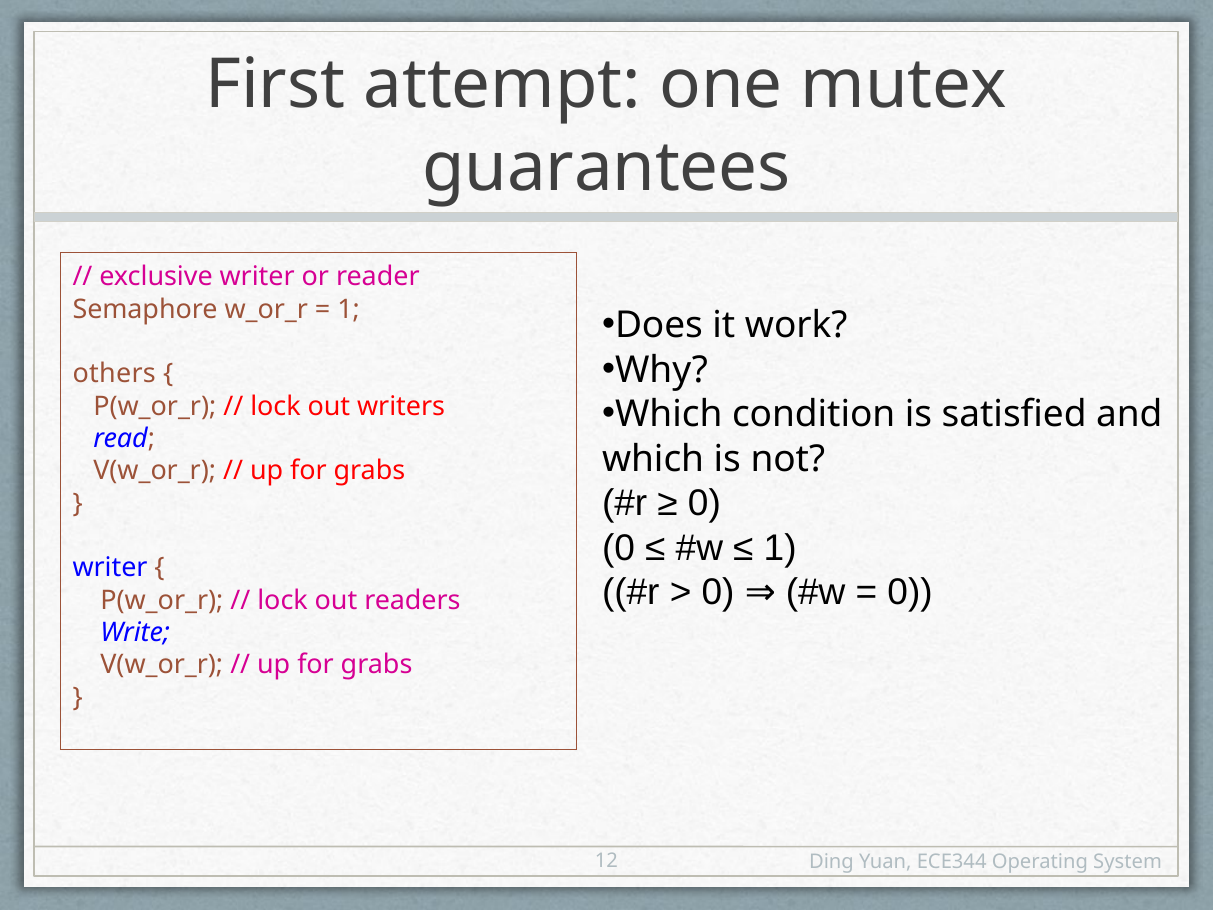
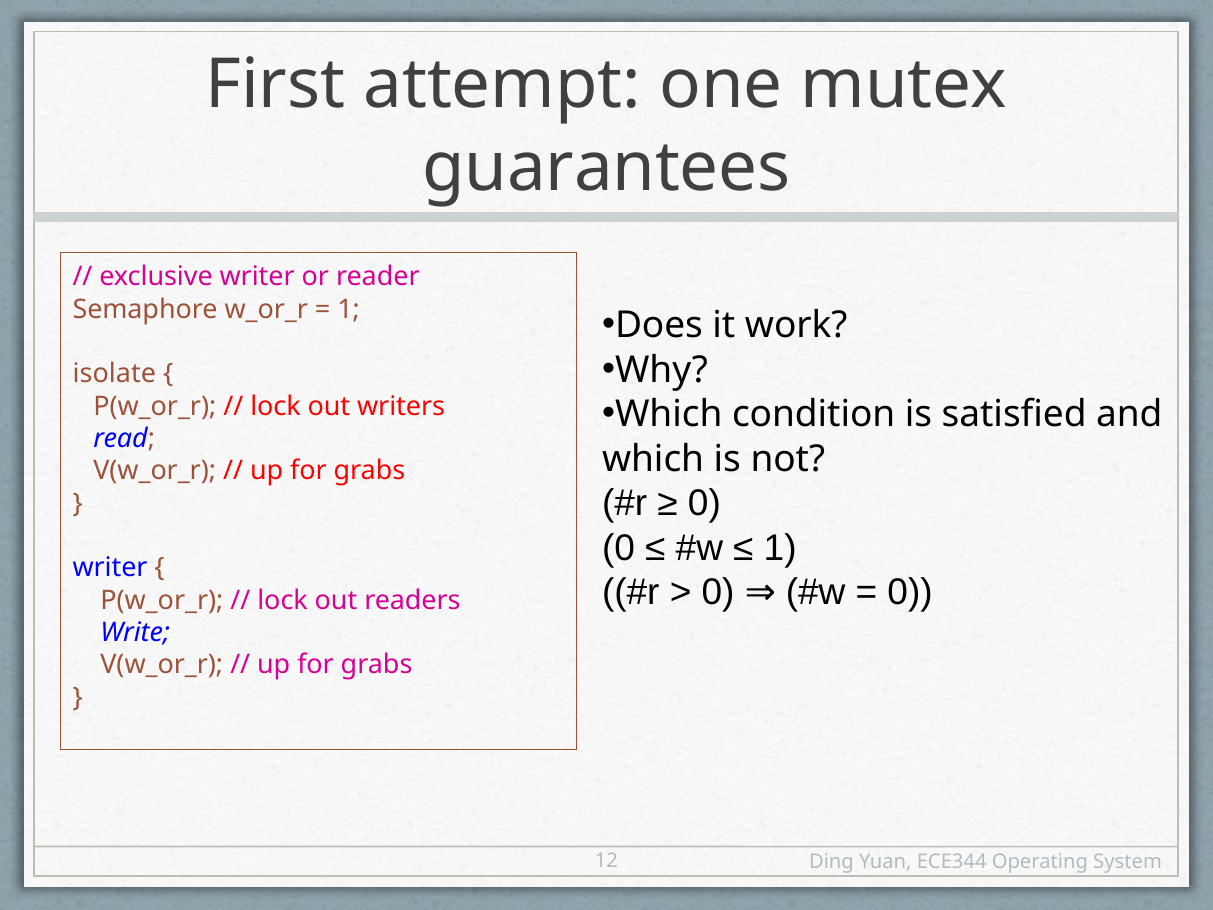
others: others -> isolate (114, 374)
